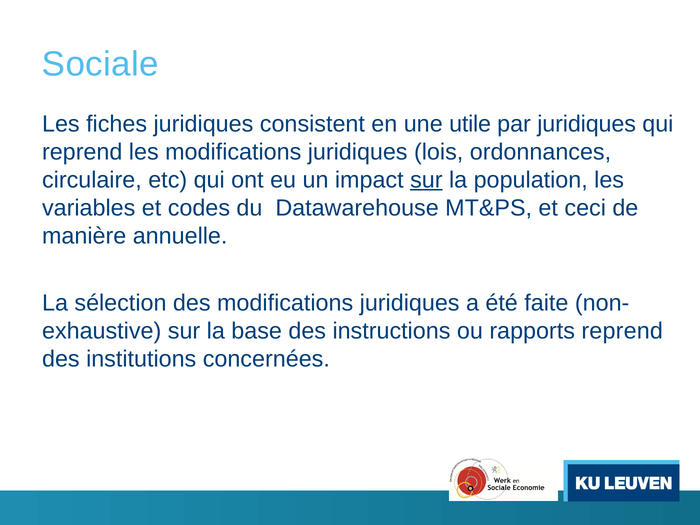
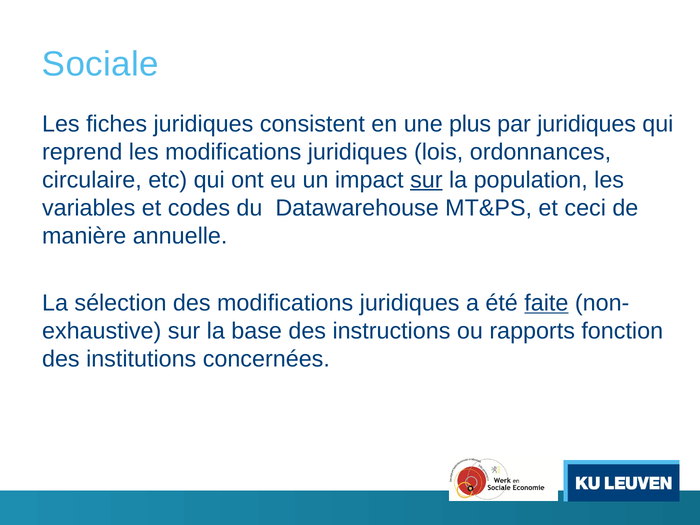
utile: utile -> plus (470, 124)
faite underline: none -> present (546, 303)
rapports reprend: reprend -> fonction (622, 331)
